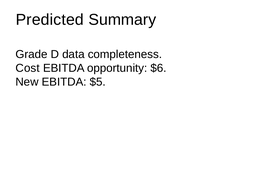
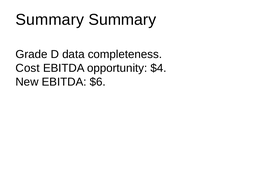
Predicted: Predicted -> Summary (50, 20)
$6: $6 -> $4 (158, 68)
$5: $5 -> $6 (98, 82)
